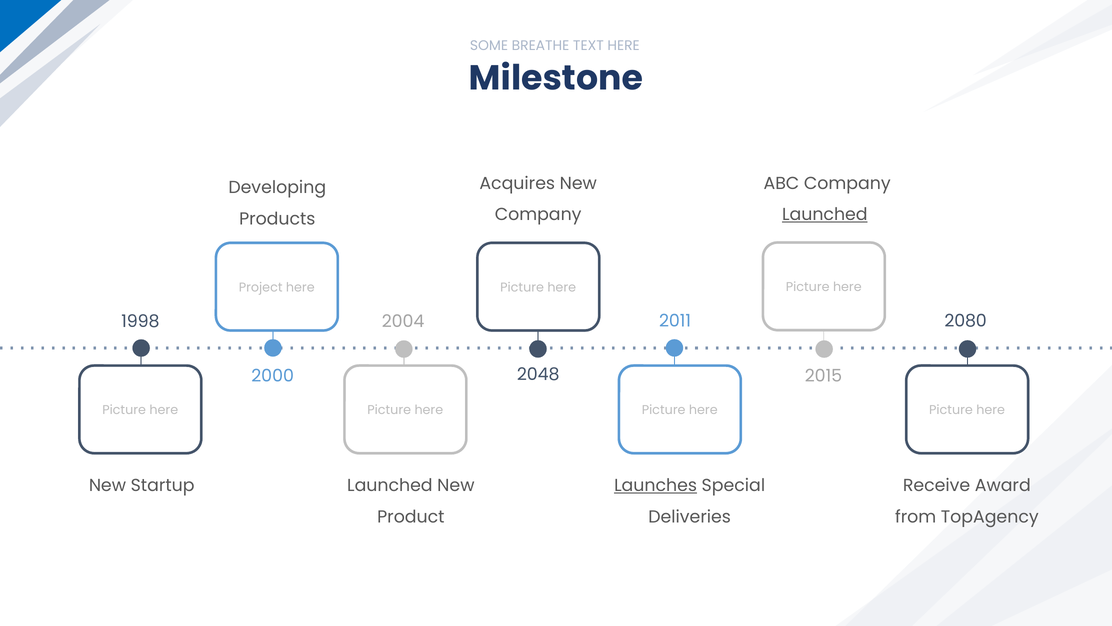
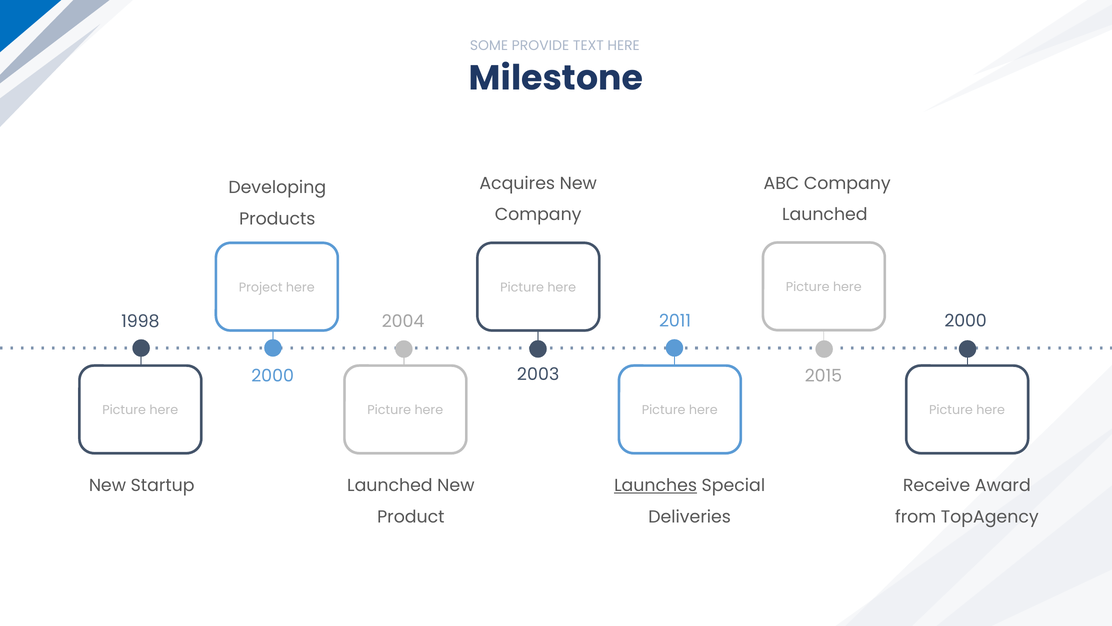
BREATHE: BREATHE -> PROVIDE (540, 46)
Launched underline: present -> none (825, 214)
2080: 2080 -> 2000 (966, 321)
2048: 2048 -> 2003 (538, 374)
